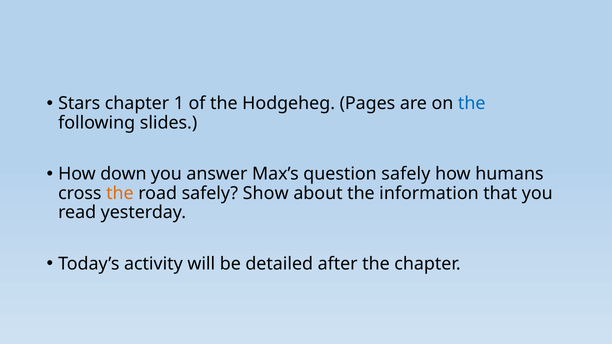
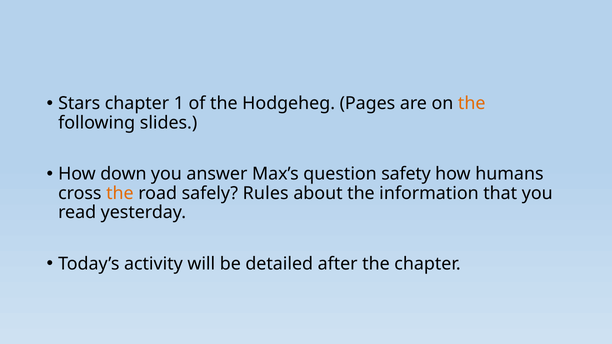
the colour: blue -> orange (472, 103)
question safely: safely -> safety (406, 174)
Show: Show -> Rules (266, 193)
